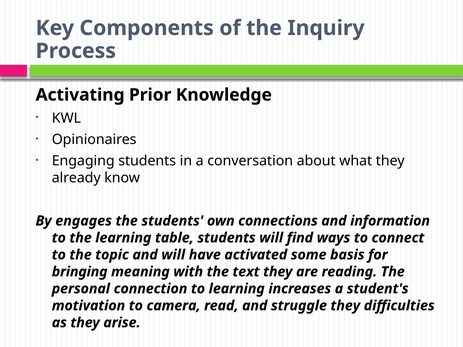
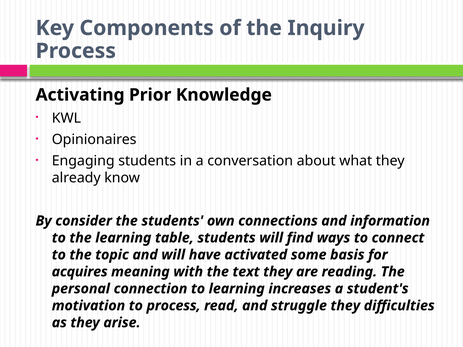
engages: engages -> consider (84, 221)
bringing: bringing -> acquires (80, 272)
to camera: camera -> process (174, 306)
